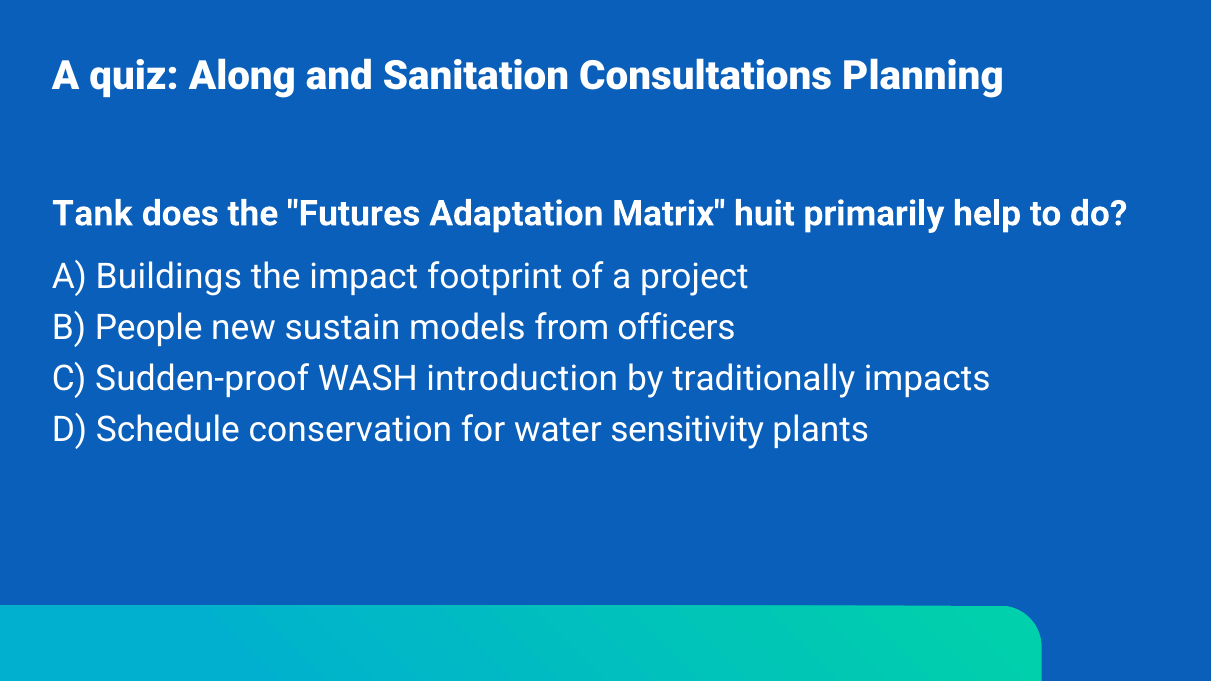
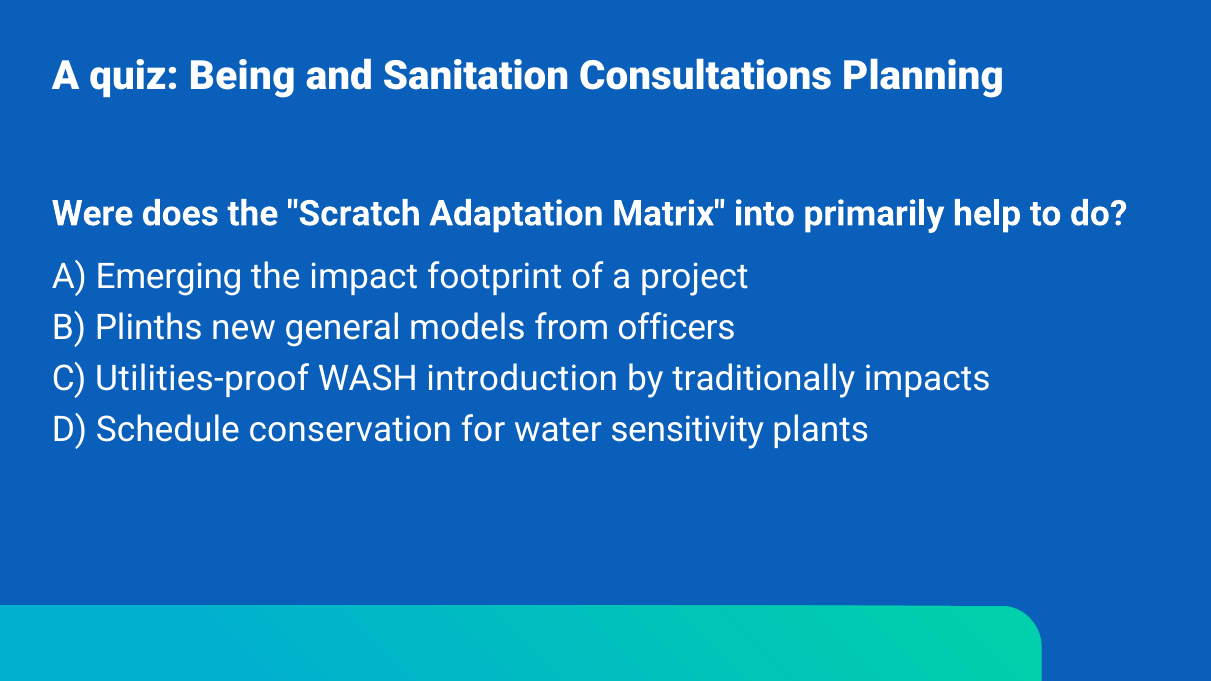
Along: Along -> Being (242, 76)
Tank: Tank -> Were (93, 214)
Futures: Futures -> Scratch (354, 214)
huit: huit -> into (764, 214)
Buildings: Buildings -> Emerging (169, 277)
People: People -> Plinths (149, 328)
sustain: sustain -> general (343, 328)
Sudden-proof: Sudden-proof -> Utilities-proof (202, 379)
